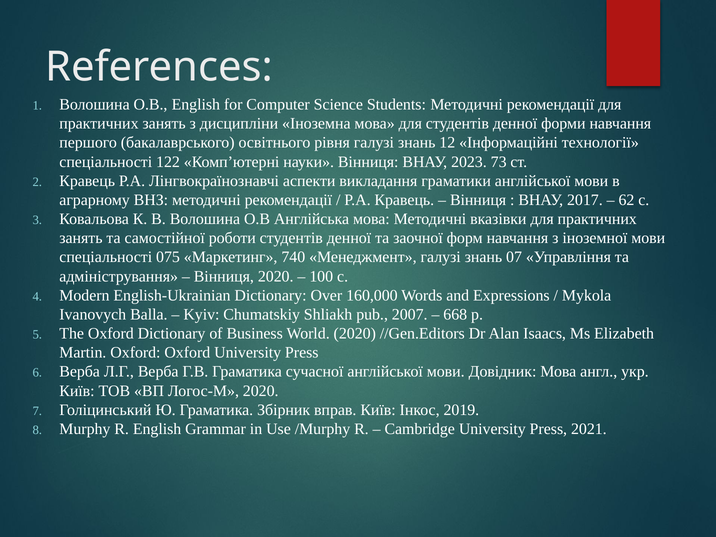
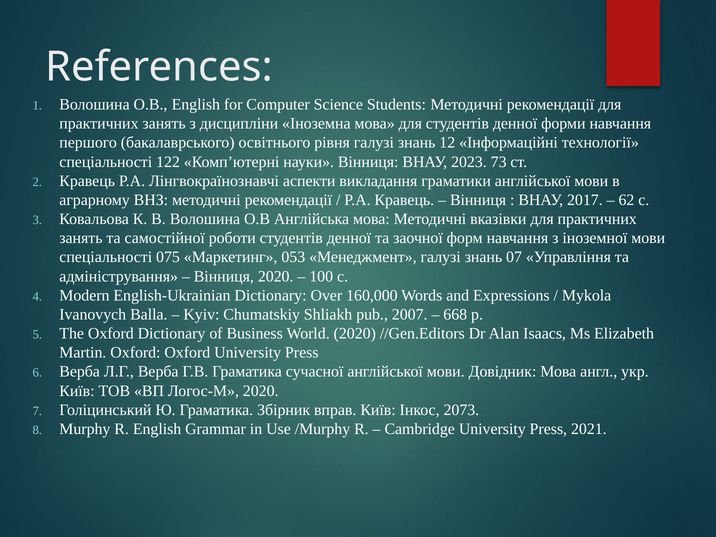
740: 740 -> 053 (293, 257)
2019: 2019 -> 2073 (461, 410)
